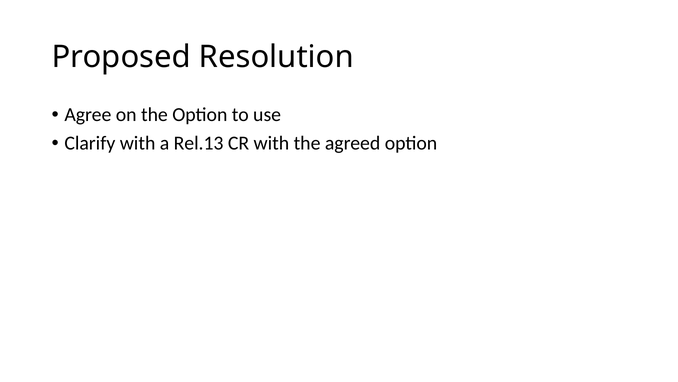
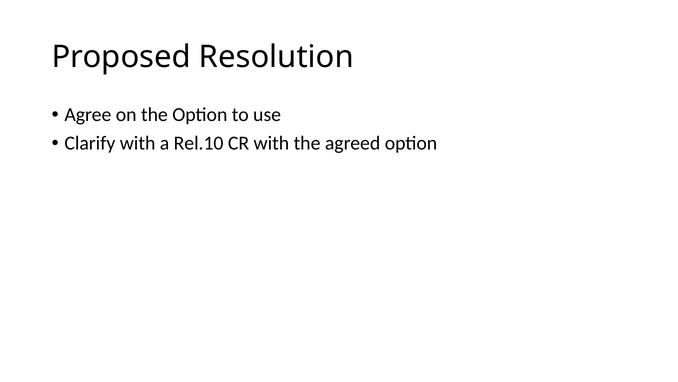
Rel.13: Rel.13 -> Rel.10 (199, 143)
